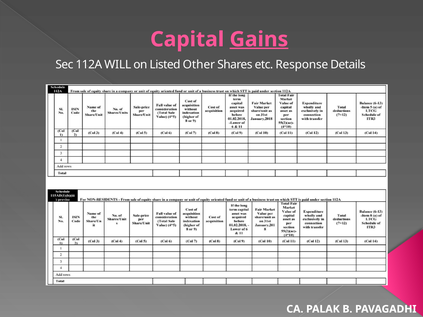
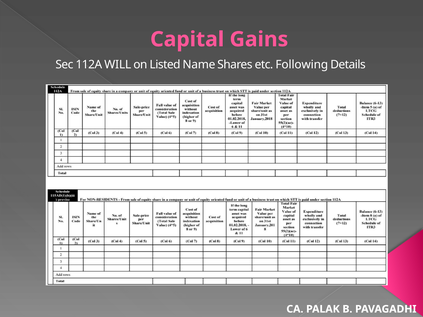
Gains underline: present -> none (259, 39)
Other: Other -> Name (199, 65)
Response: Response -> Following (302, 65)
